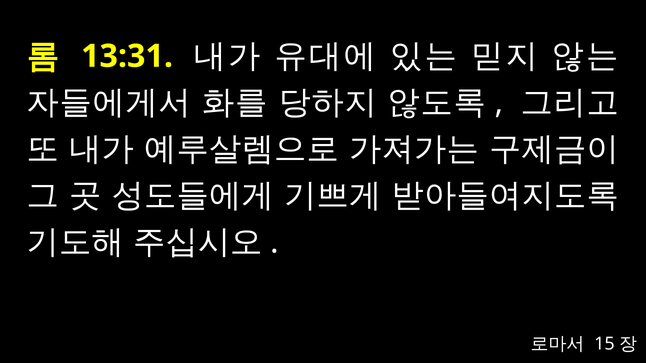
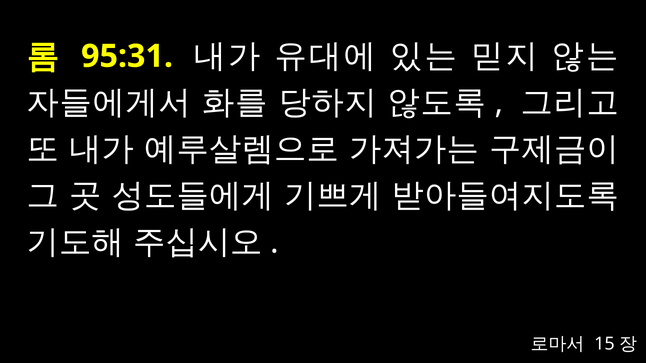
13:31: 13:31 -> 95:31 (127, 56)
